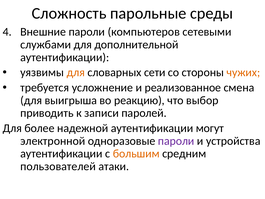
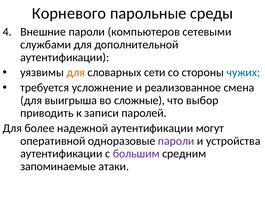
Сложность: Сложность -> Корневого (69, 13)
чужих colour: orange -> blue (243, 72)
реакцию: реакцию -> сложные (139, 100)
электронной: электронной -> оперативной (53, 141)
большим colour: orange -> purple (136, 153)
пользователей: пользователей -> запоминаемые (58, 166)
